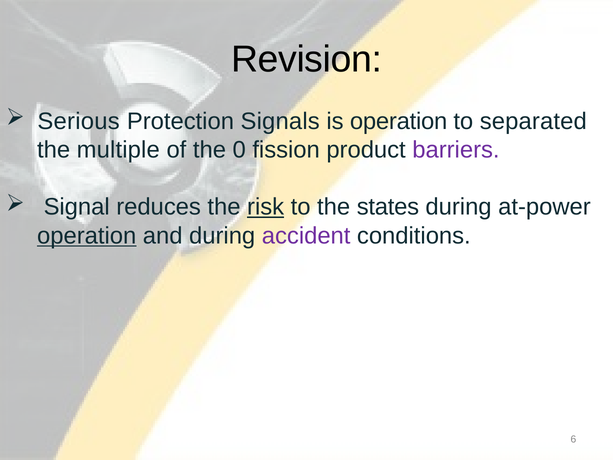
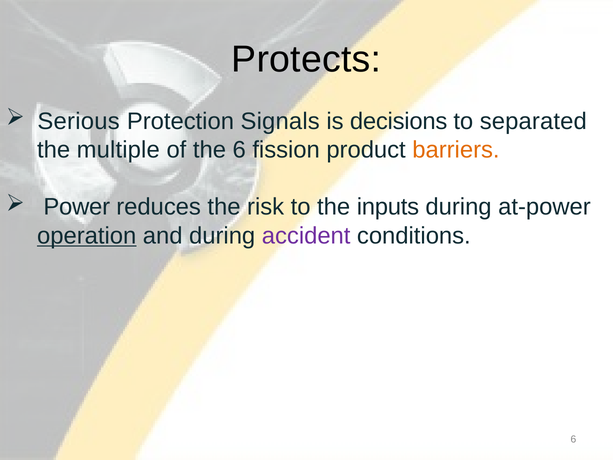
Revision: Revision -> Protects (306, 59)
is operation: operation -> decisions (399, 121)
the 0: 0 -> 6 (239, 150)
barriers colour: purple -> orange (456, 150)
Signal: Signal -> Power (77, 207)
risk underline: present -> none (266, 207)
states: states -> inputs (388, 207)
